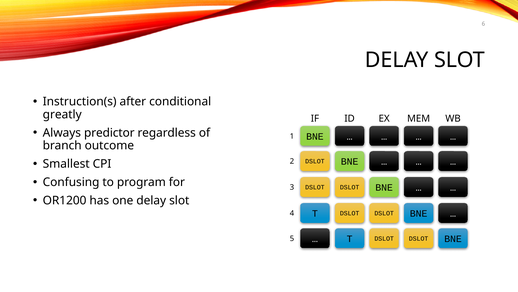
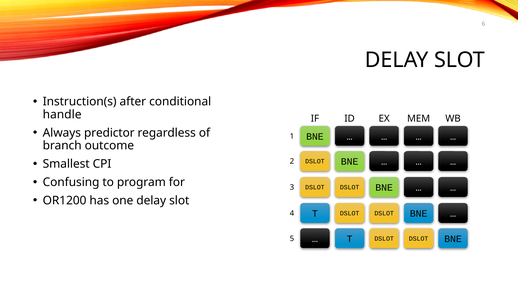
greatly: greatly -> handle (62, 114)
